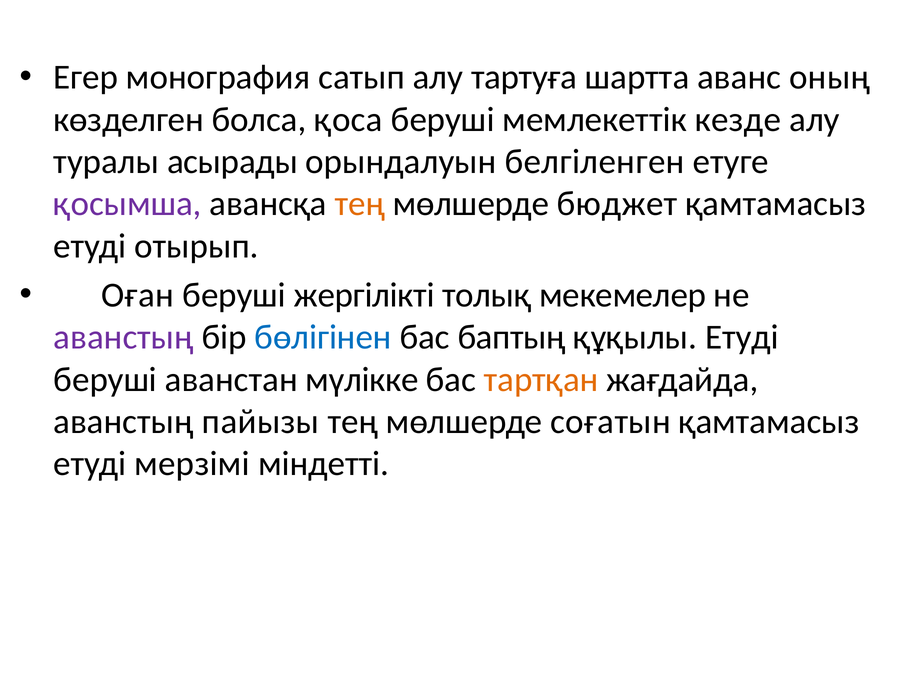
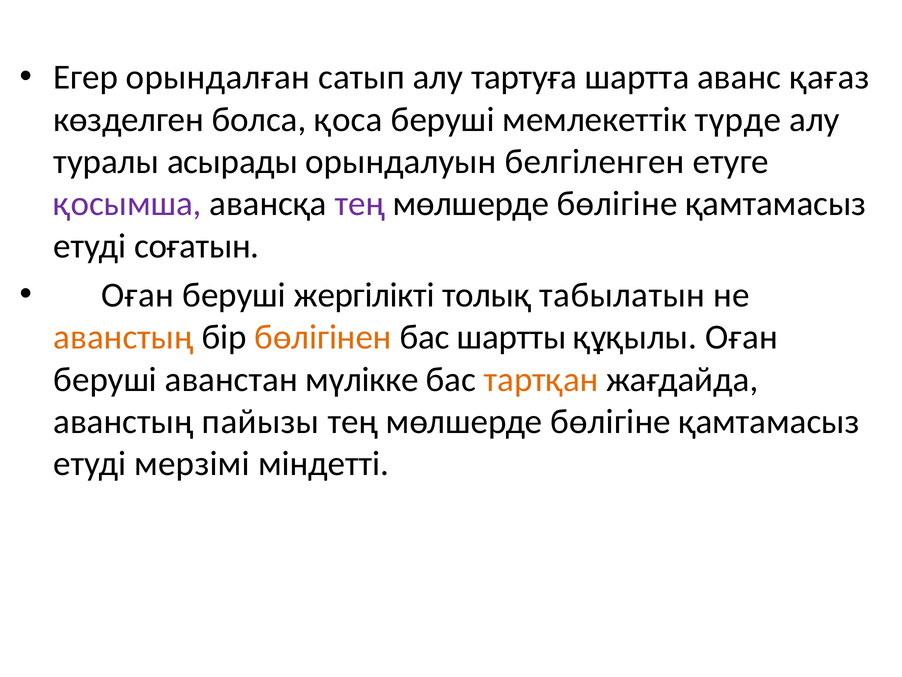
монография: монография -> орындалған (218, 77)
оның: оның -> қағаз (830, 77)
кезде: кезде -> түрде (738, 119)
тең colour: orange -> purple (360, 204)
бюджет: бюджет -> бөлігіне (617, 204)
отырып: отырып -> соғатын (197, 246)
мекемелер: мекемелер -> табылатын (622, 295)
аванстың colour: purple -> orange (124, 337)
бөлігінен colour: blue -> orange (323, 337)
баптың: баптың -> шартты (512, 337)
құқылы Етуді: Етуді -> Оған (742, 337)
соғатын: соғатын -> бөлігіне (611, 421)
